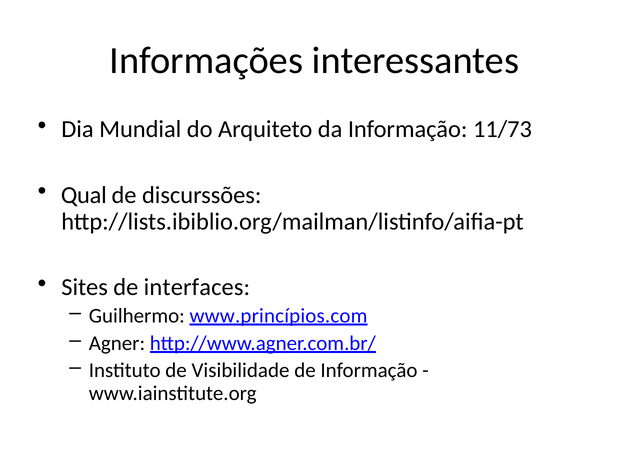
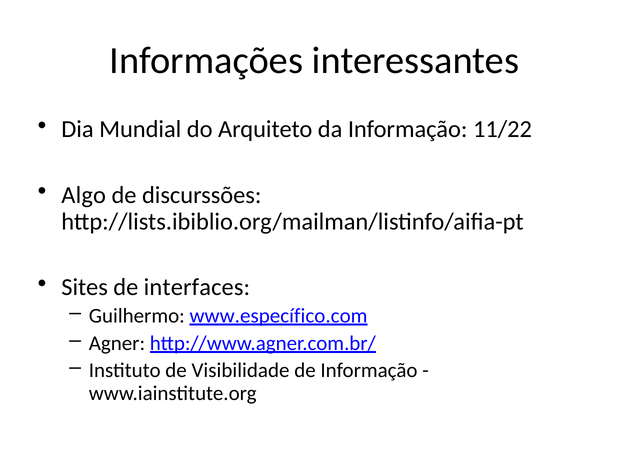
11/73: 11/73 -> 11/22 (502, 130)
Qual: Qual -> Algo (84, 195)
www.princípios.com: www.princípios.com -> www.específico.com (279, 316)
